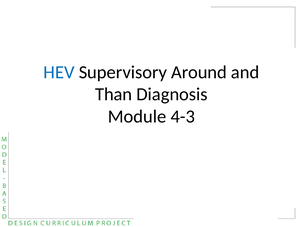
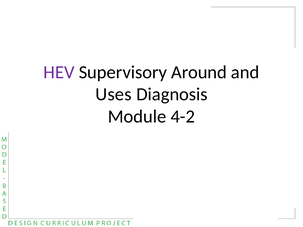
HEV colour: blue -> purple (59, 72)
Than: Than -> Uses (114, 95)
4-3: 4-3 -> 4-2 (183, 117)
